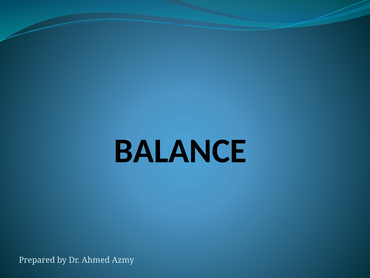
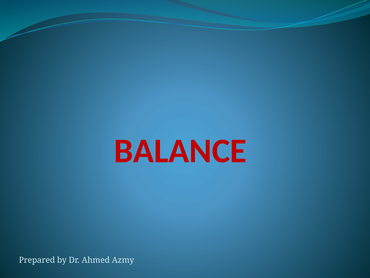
BALANCE colour: black -> red (180, 151)
